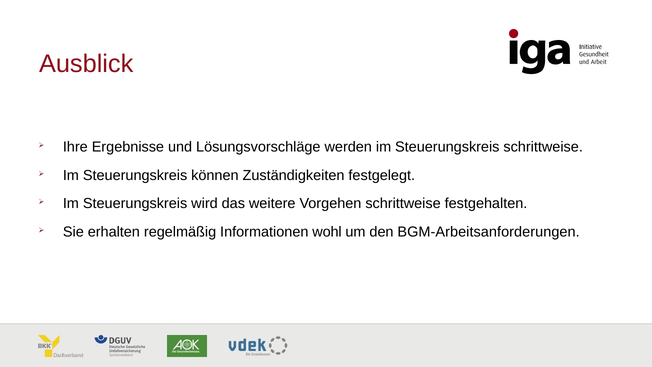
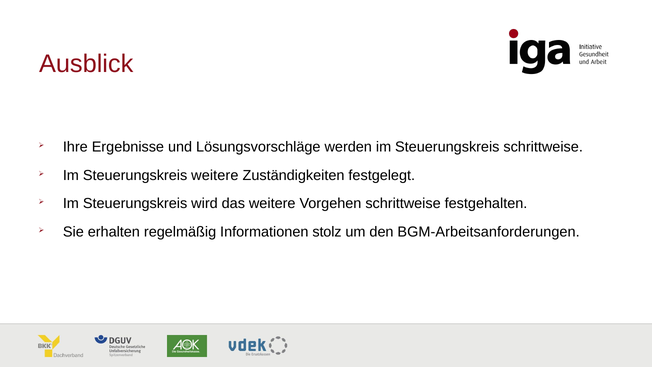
Steuerungskreis können: können -> weitere (215, 175)
wohl: wohl -> stolz (327, 232)
